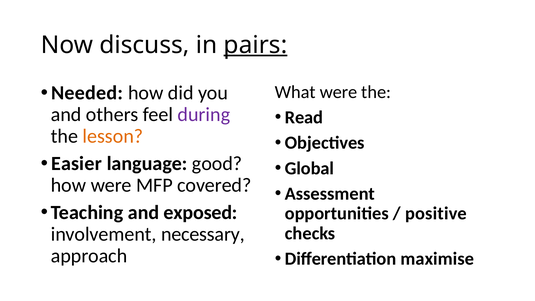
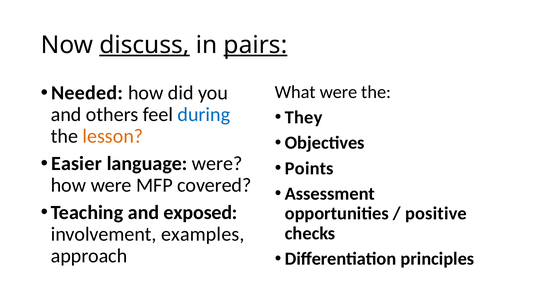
discuss underline: none -> present (144, 45)
during colour: purple -> blue (204, 114)
Read: Read -> They (304, 117)
language good: good -> were (217, 163)
Global: Global -> Points (309, 168)
necessary: necessary -> examples (203, 234)
maximise: maximise -> principles (437, 259)
